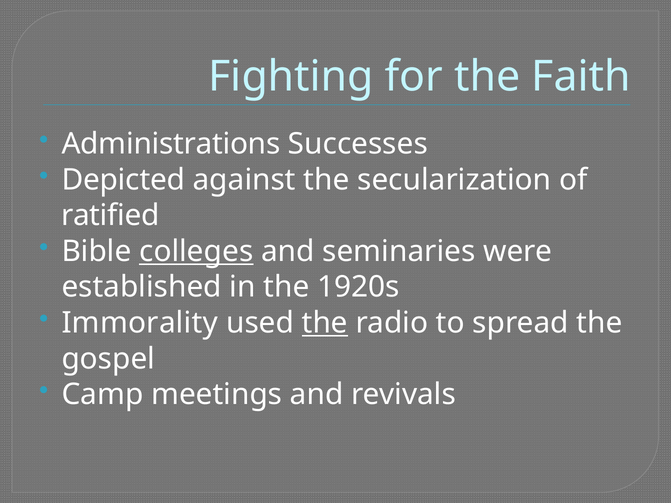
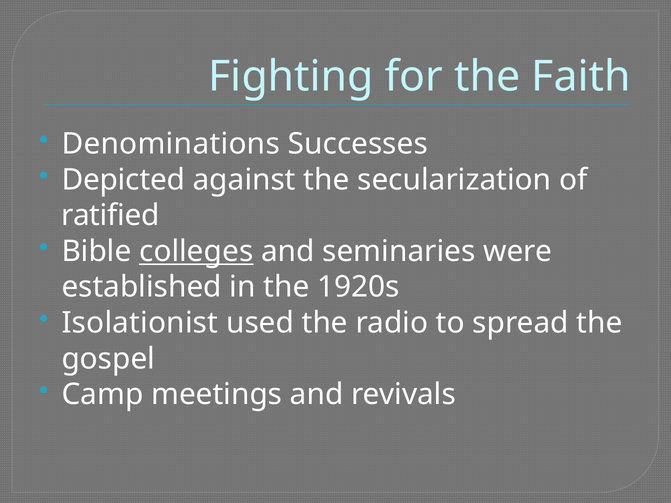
Administrations: Administrations -> Denominations (171, 144)
Immorality: Immorality -> Isolationist (140, 323)
the underline: present -> none (325, 323)
